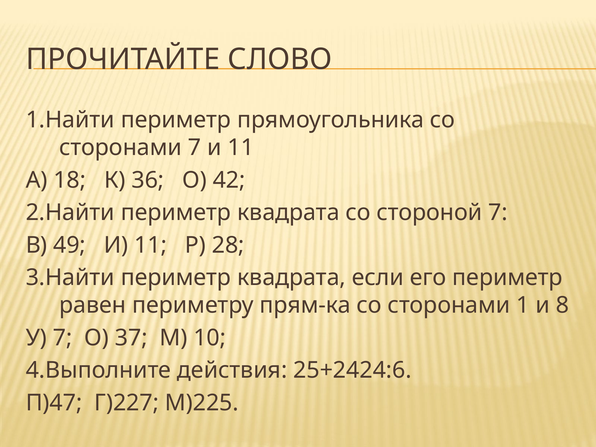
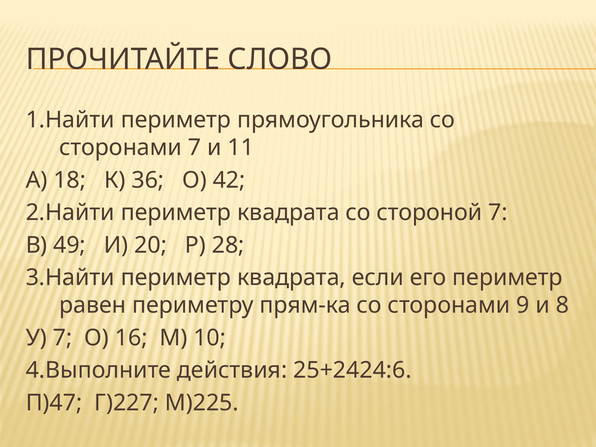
49 И 11: 11 -> 20 (151, 245)
1: 1 -> 9 (523, 305)
37: 37 -> 16 (131, 338)
